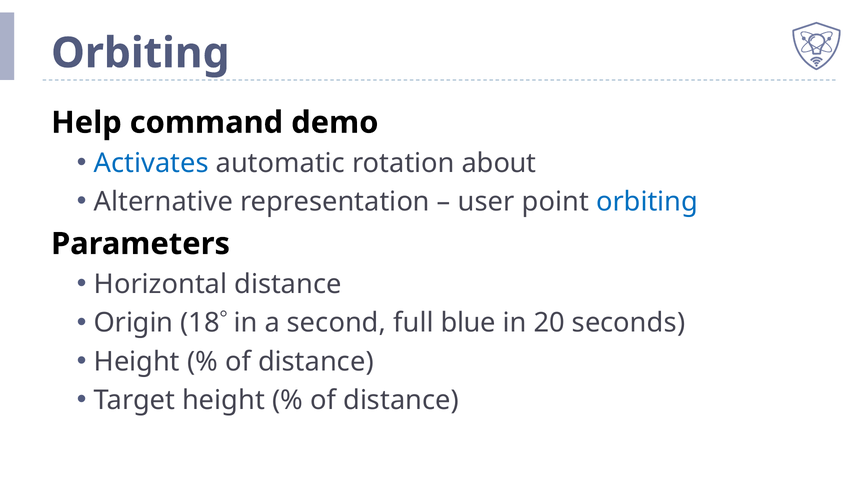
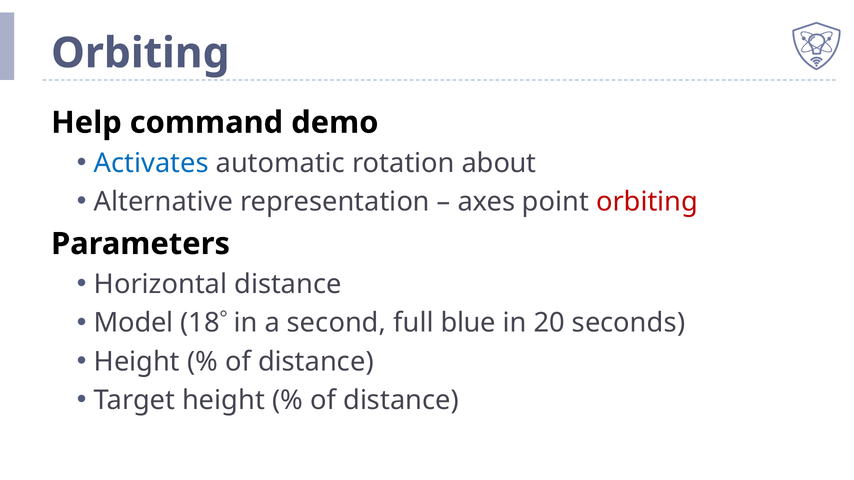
user: user -> axes (486, 202)
orbiting colour: blue -> red (647, 202)
Origin: Origin -> Model (134, 323)
